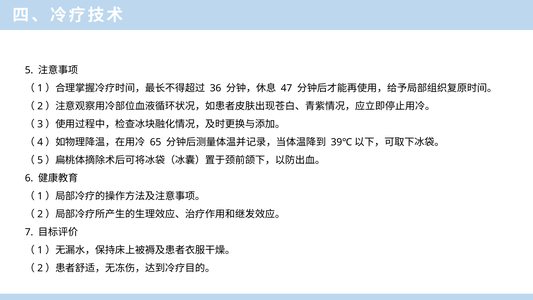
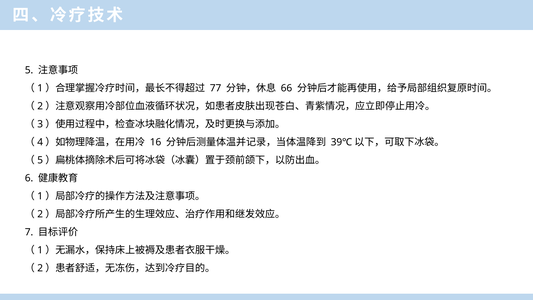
36: 36 -> 77 (216, 88)
47: 47 -> 66 (286, 88)
65: 65 -> 16 (156, 142)
